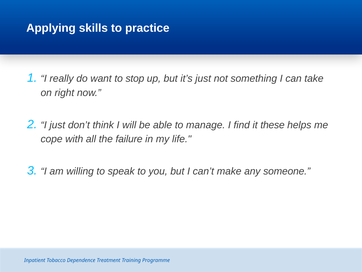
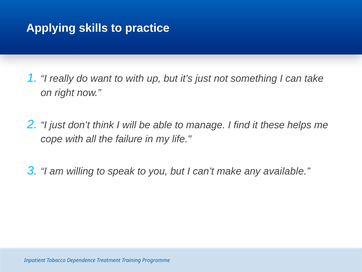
to stop: stop -> with (135, 78)
someone: someone -> available (287, 171)
